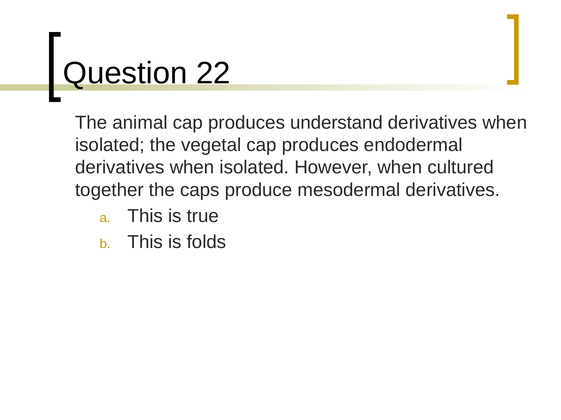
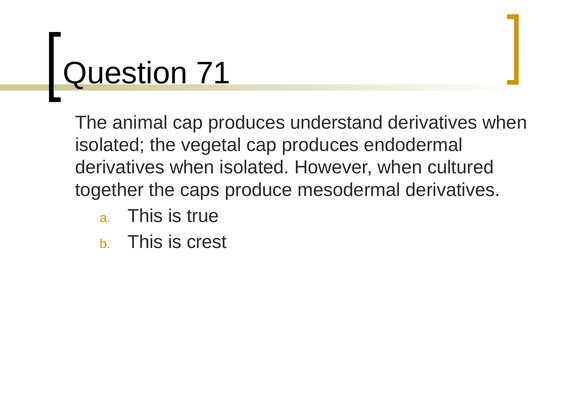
22: 22 -> 71 (213, 73)
folds: folds -> crest (207, 243)
